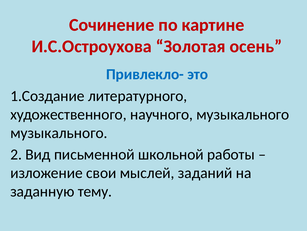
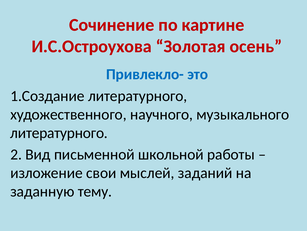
музыкального: музыкального -> литературного (59, 133)
